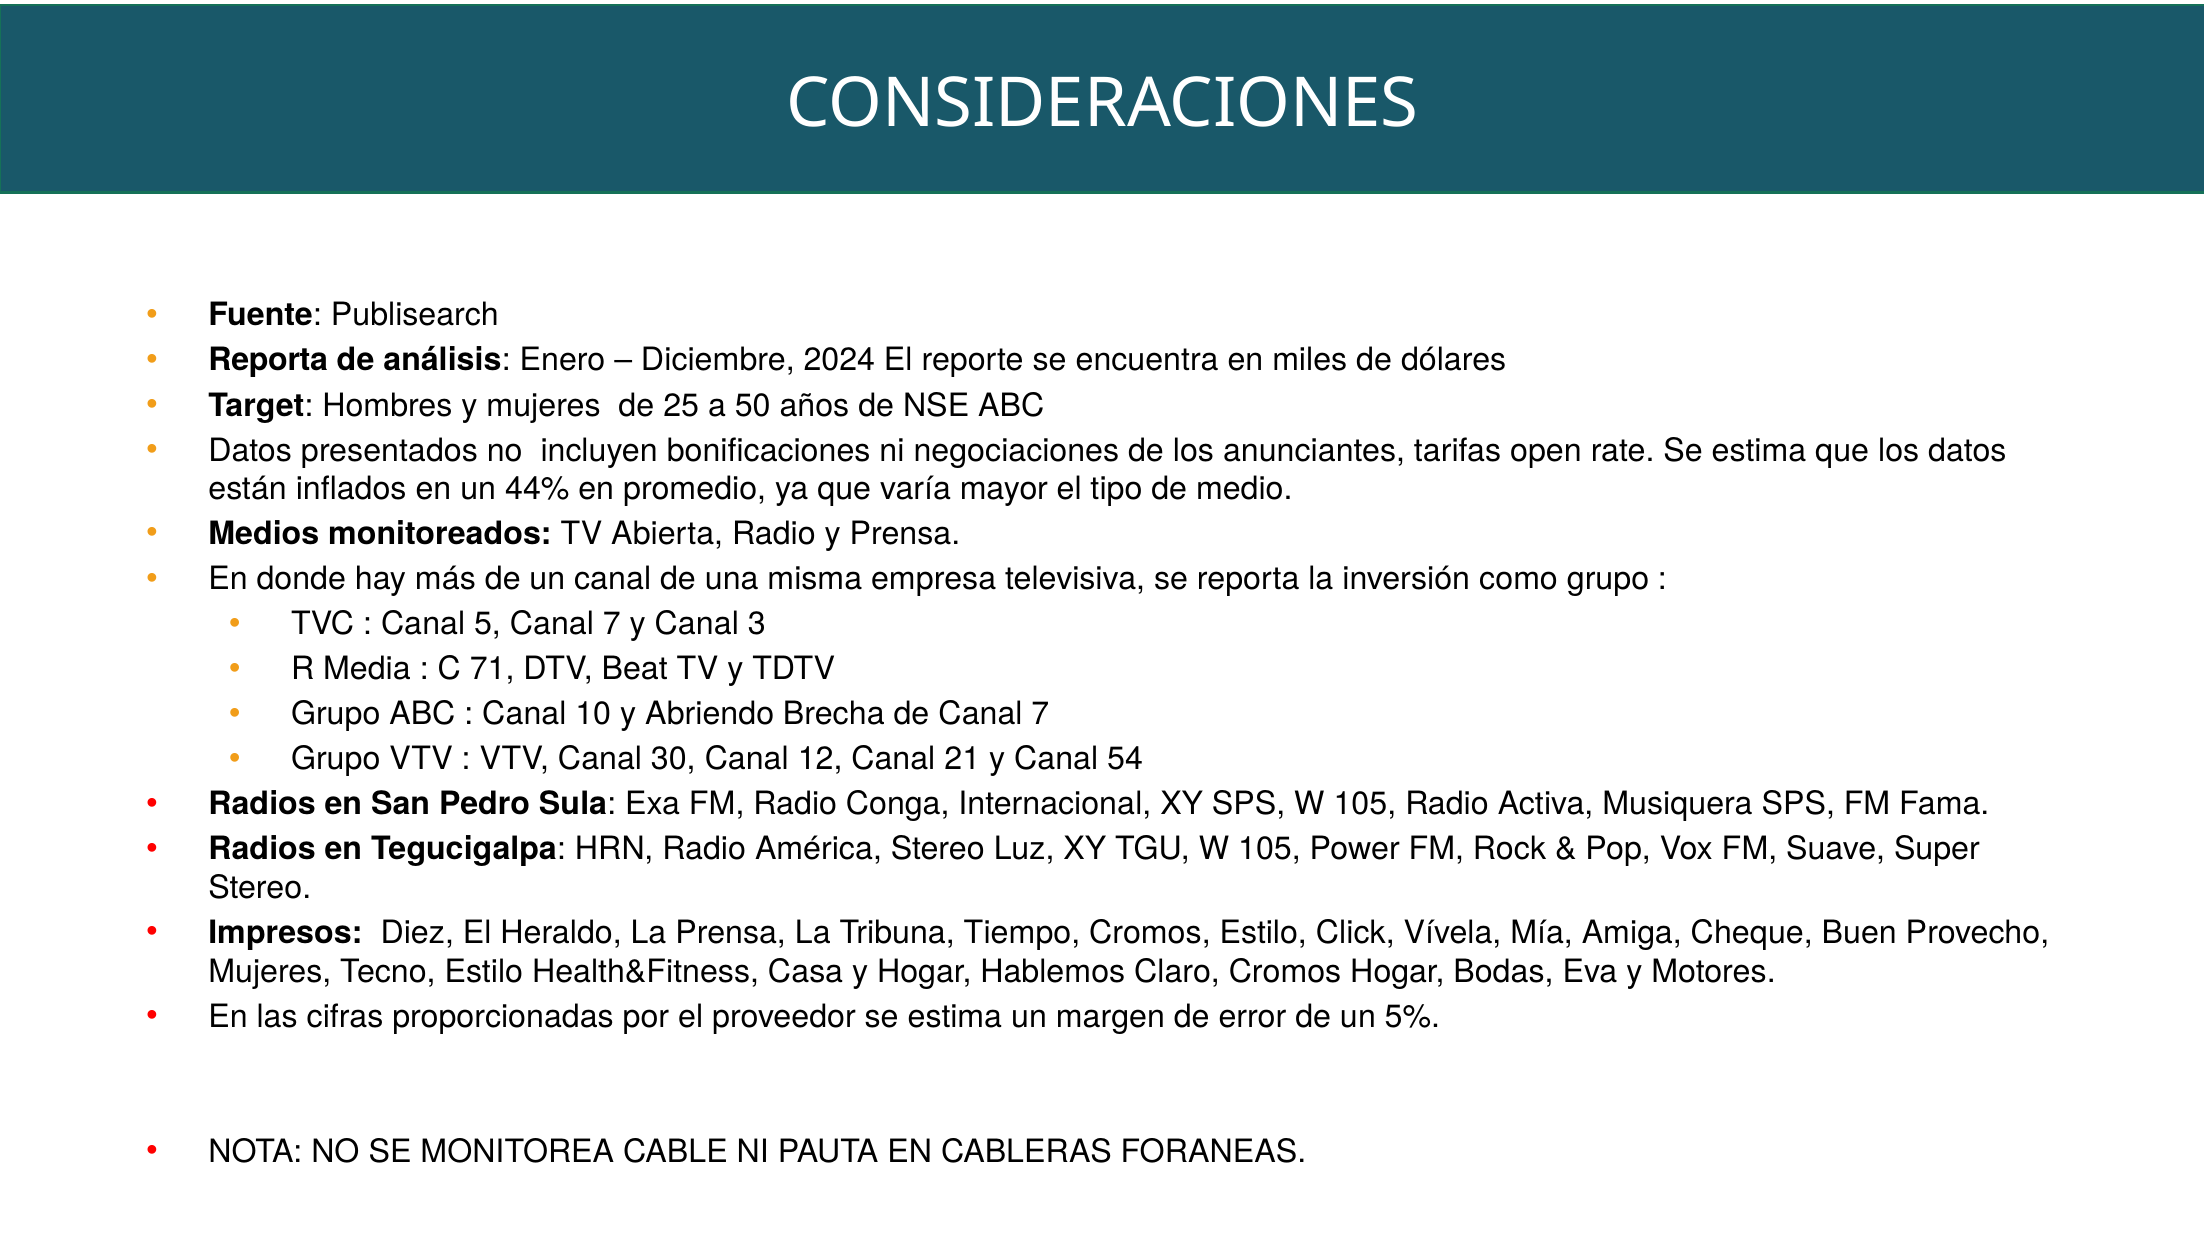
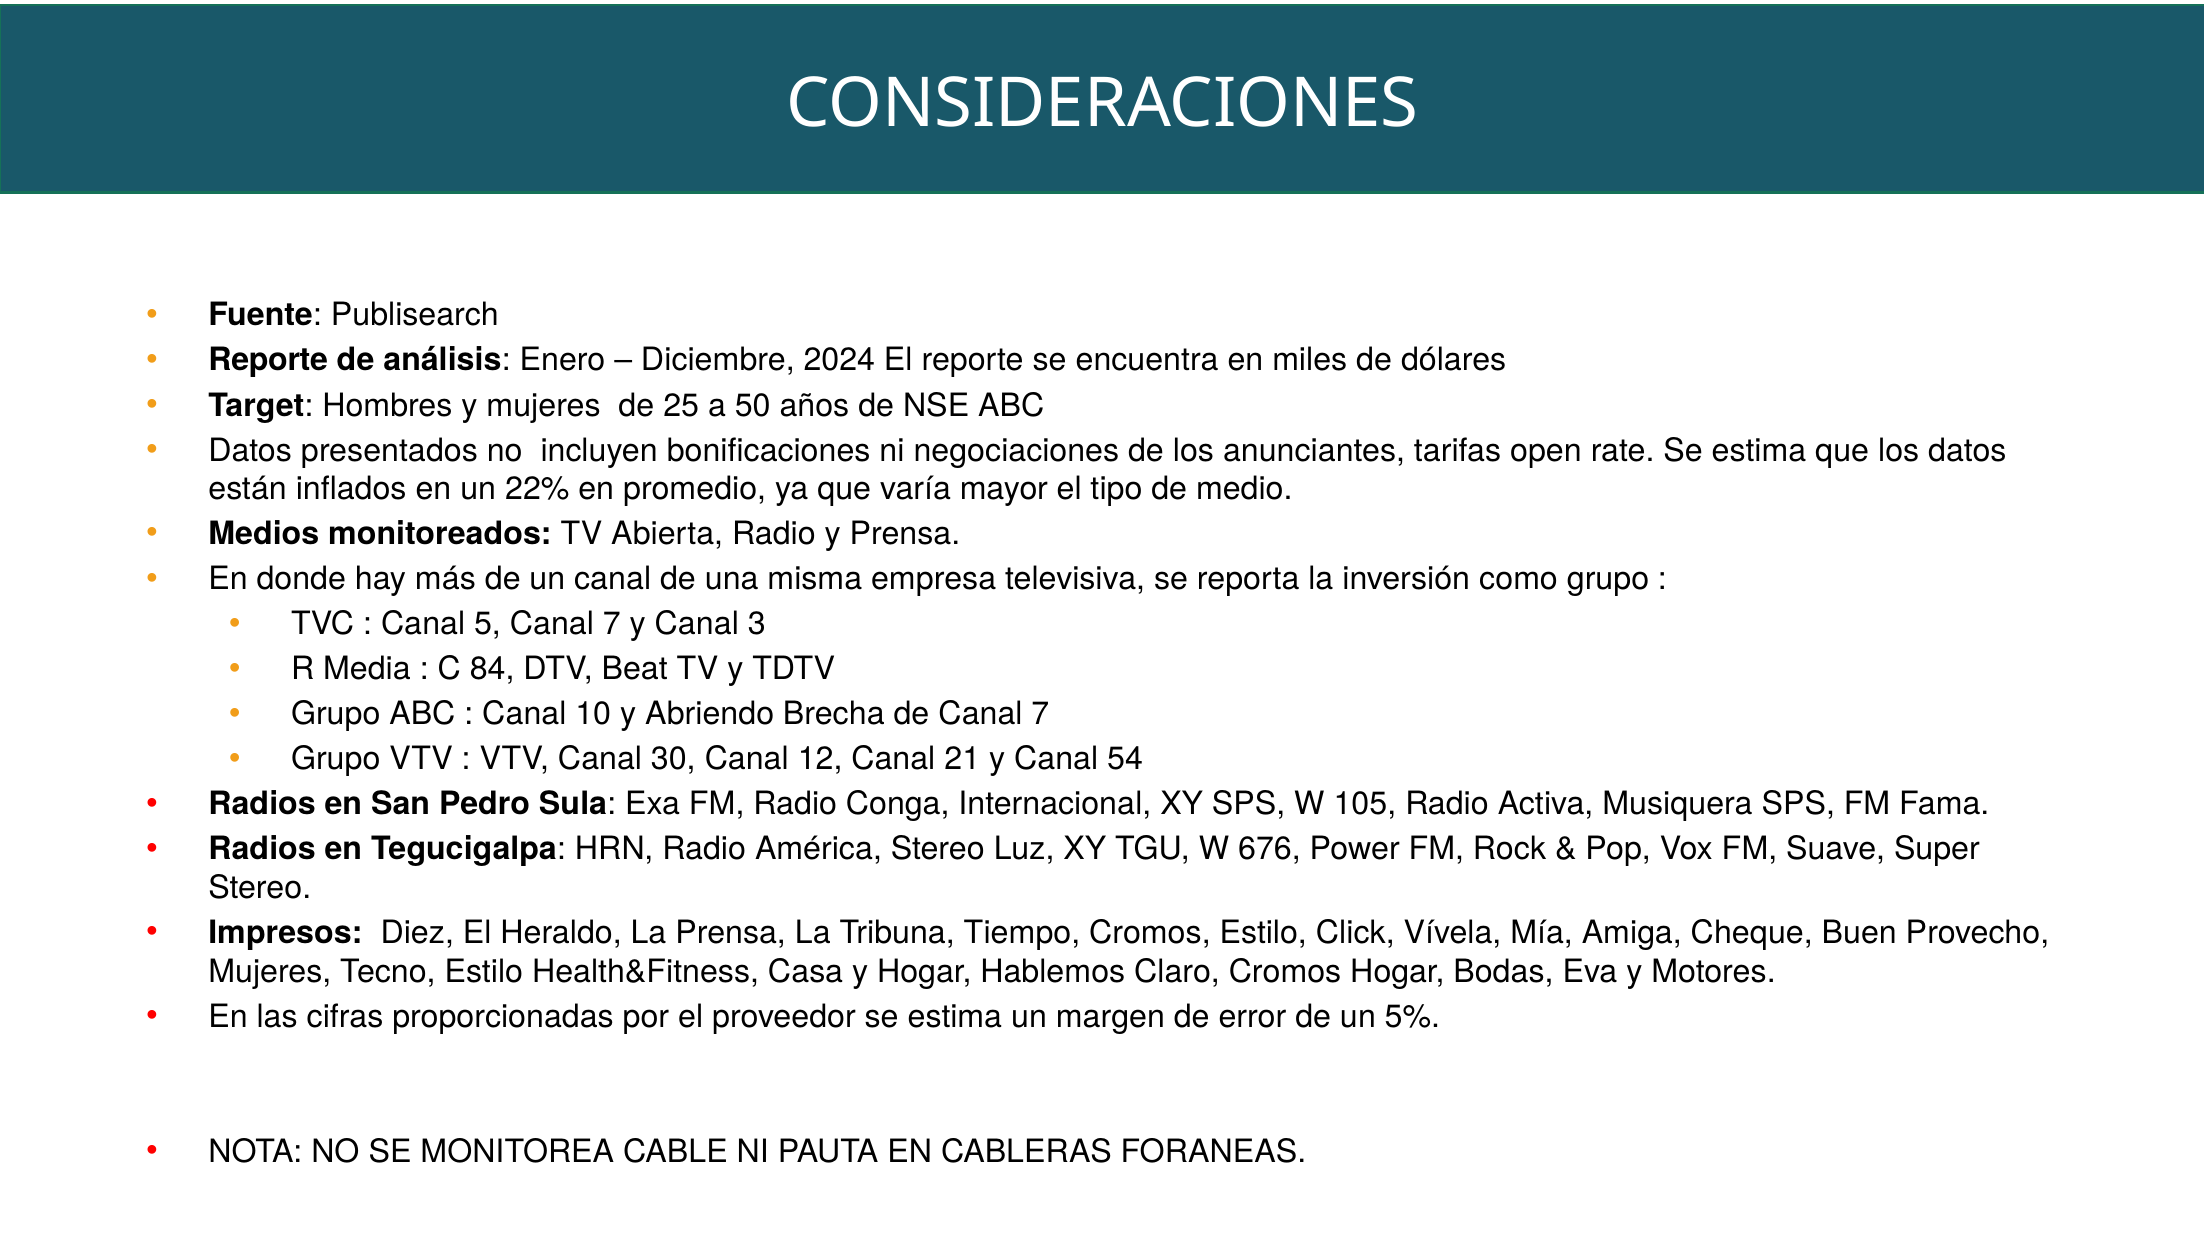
Reporta: Reporta -> Reporte (268, 360)
44%: 44% -> 22% (537, 489)
71: 71 -> 84 (492, 669)
TGU W 105: 105 -> 676 (1269, 849)
